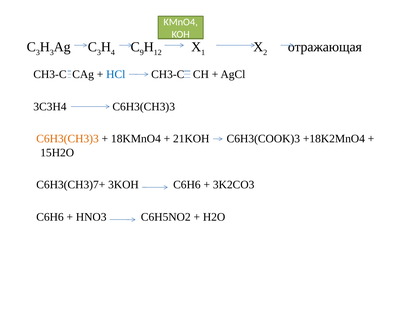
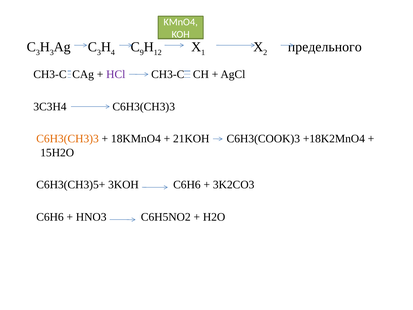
отражающая: отражающая -> предельного (325, 47)
HCl colour: blue -> purple (116, 74)
C6H3(CH3)7+: C6H3(CH3)7+ -> C6H3(CH3)5+ (71, 185)
